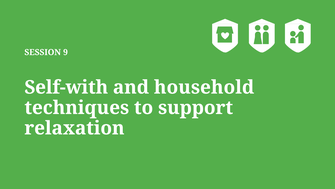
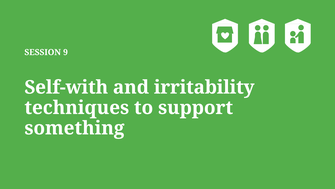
household: household -> irritability (204, 87)
relaxation: relaxation -> something (74, 128)
